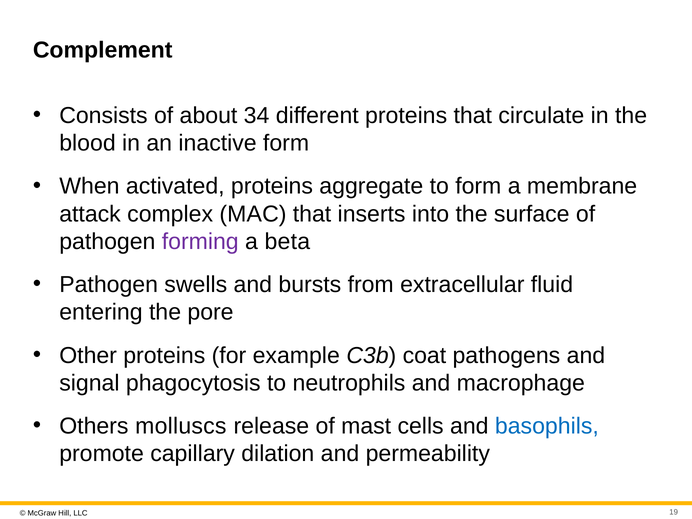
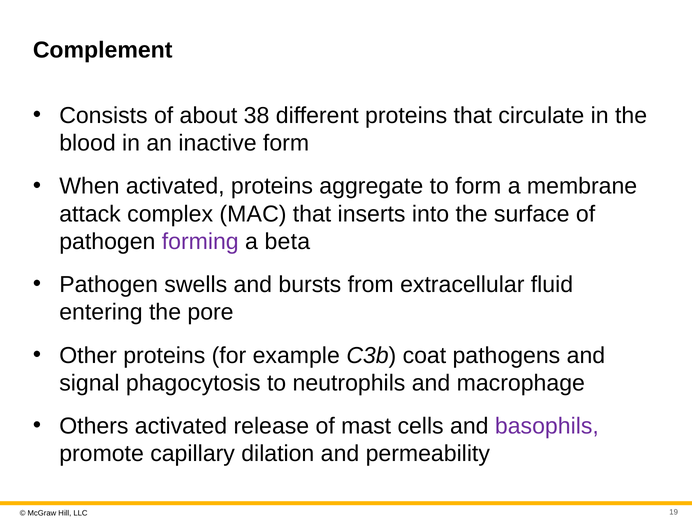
34: 34 -> 38 (257, 116)
Others molluscs: molluscs -> activated (181, 426)
basophils colour: blue -> purple (547, 426)
